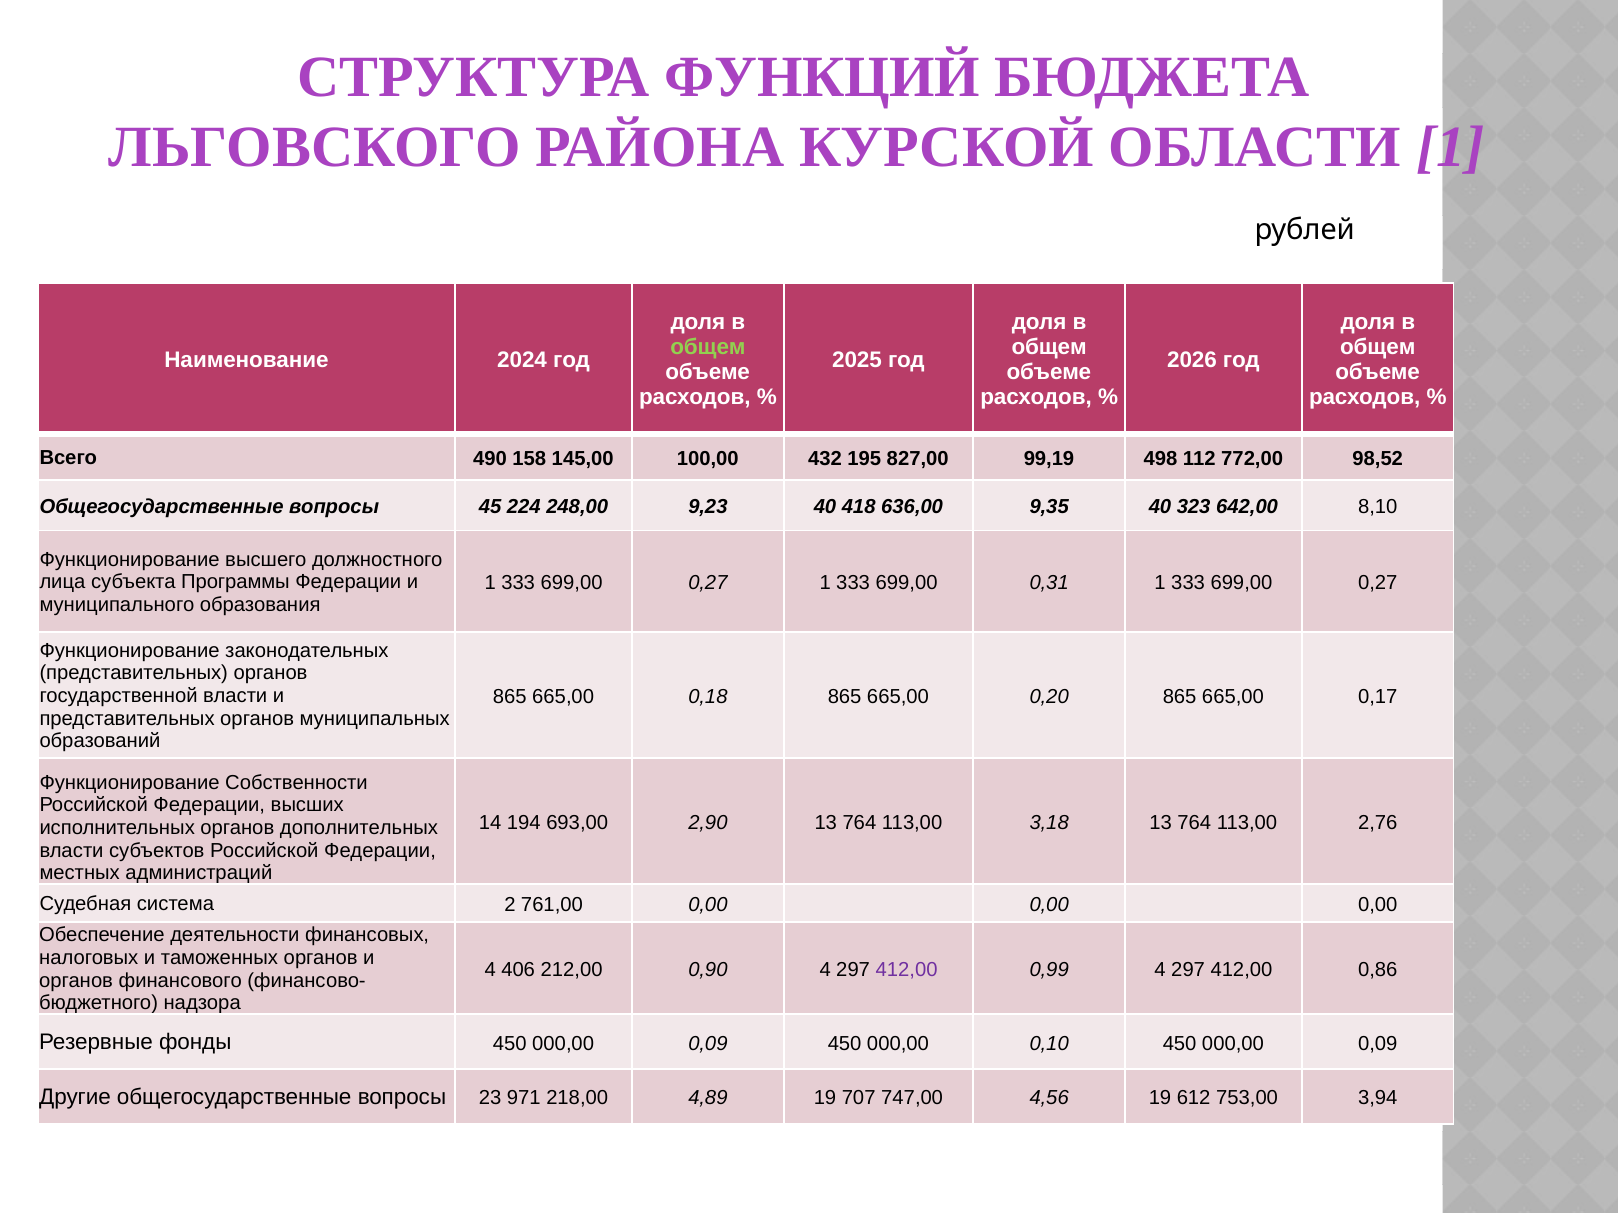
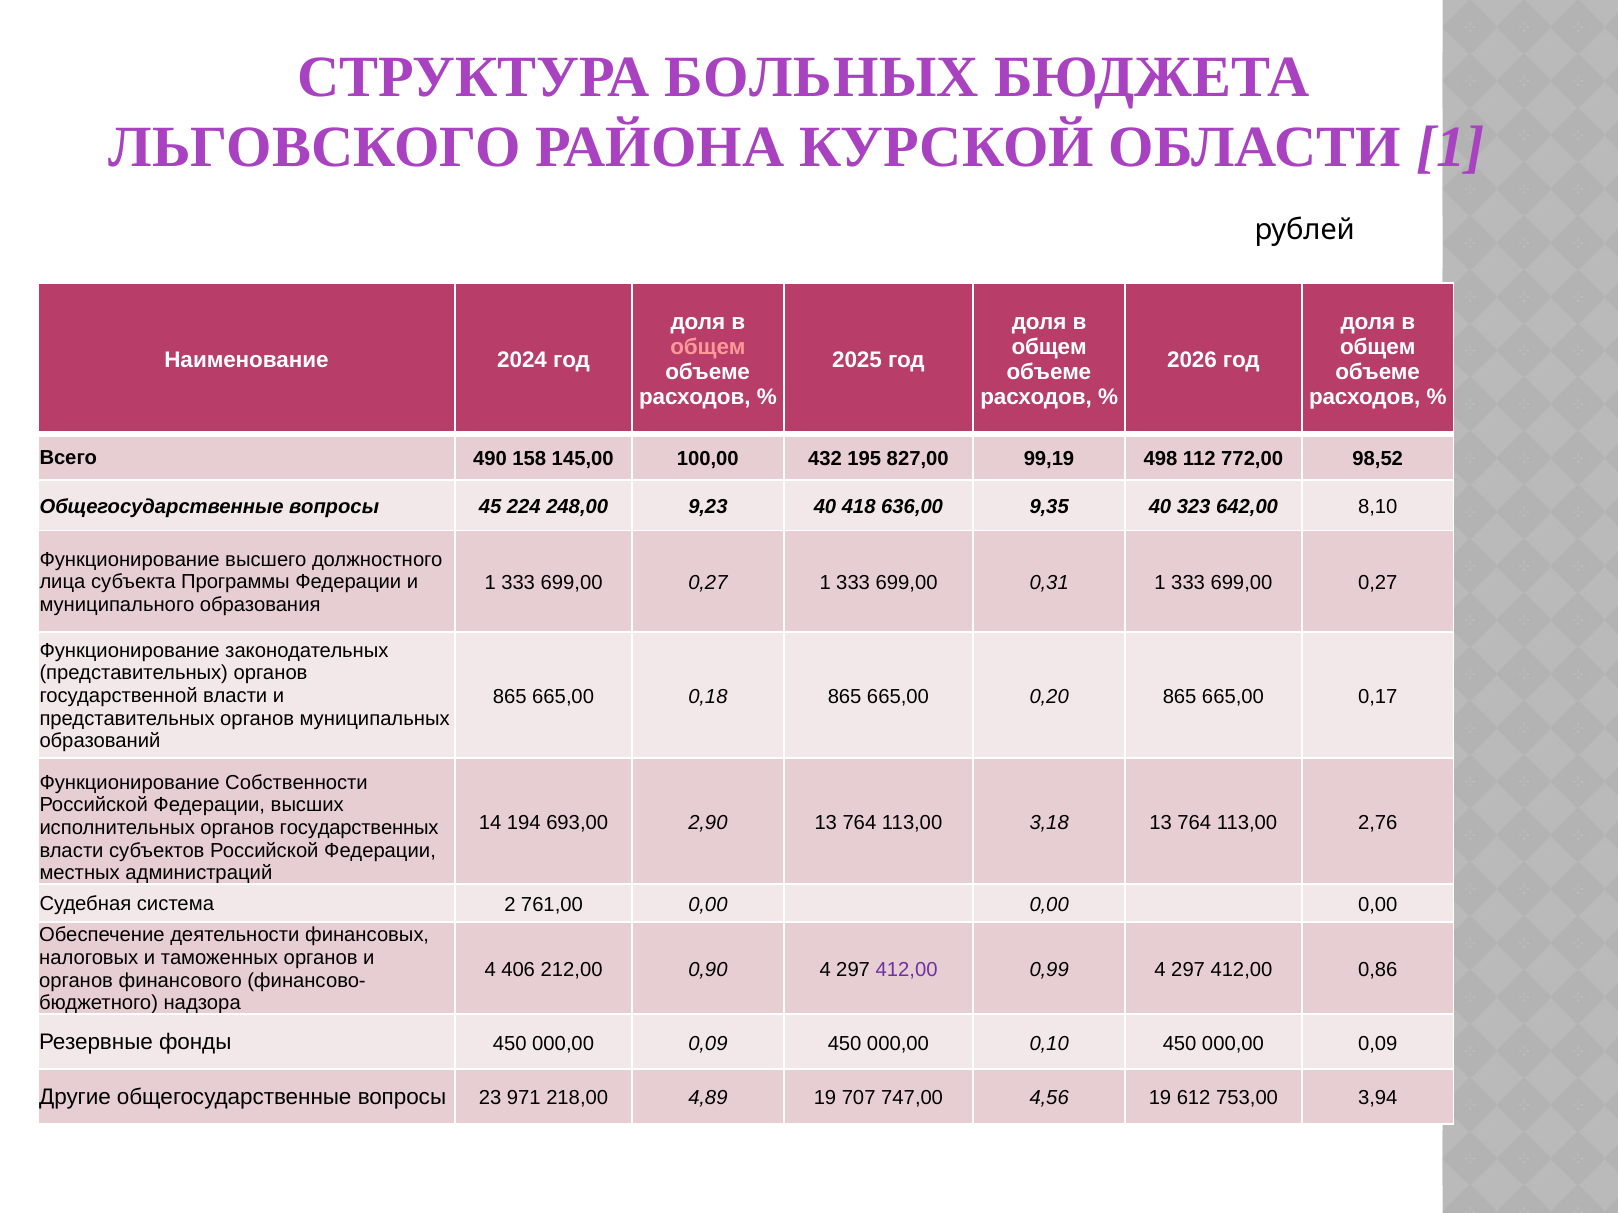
ФУНКЦИЙ: ФУНКЦИЙ -> БОЛЬНЫХ (822, 77)
общем colour: light green -> pink (708, 347)
дополнительных: дополнительных -> государственных (359, 828)
